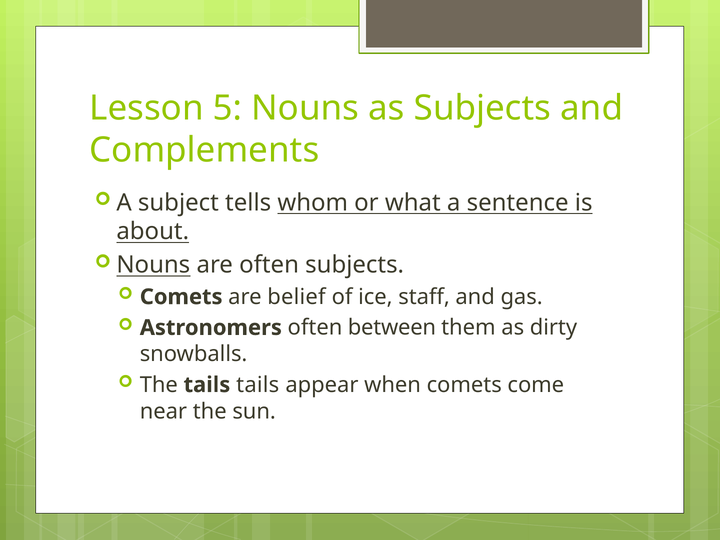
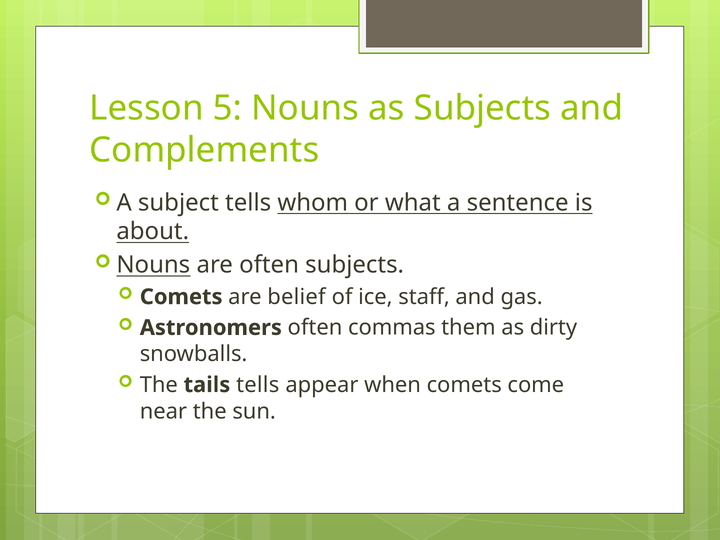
between: between -> commas (392, 328)
tails tails: tails -> tells (258, 385)
